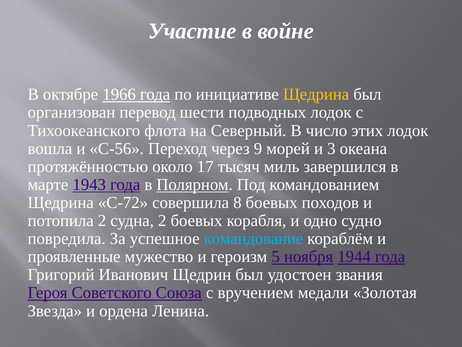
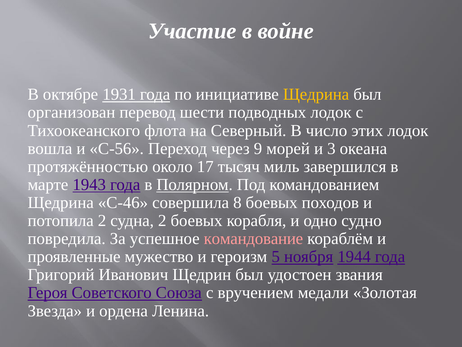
1966: 1966 -> 1931 (119, 94)
С-72: С-72 -> С-46 (123, 202)
командование colour: light blue -> pink (253, 238)
